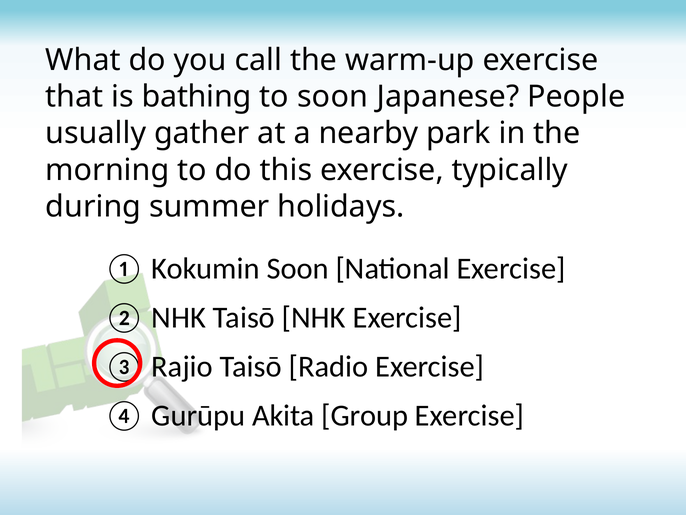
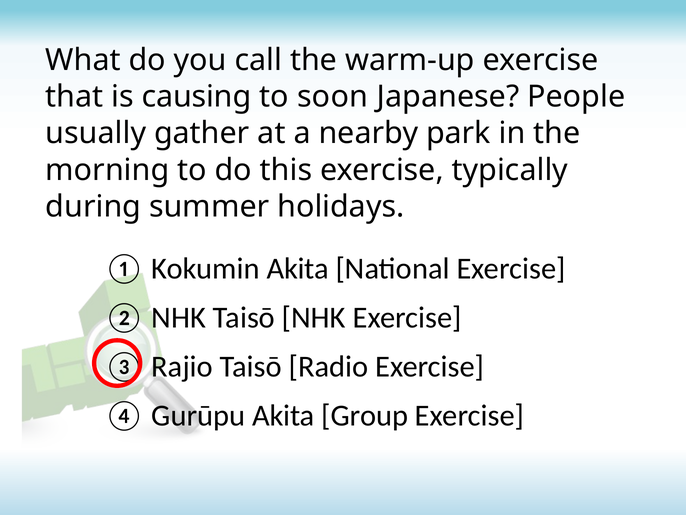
bathing: bathing -> causing (197, 97)
Kokumin Soon: Soon -> Akita (298, 268)
